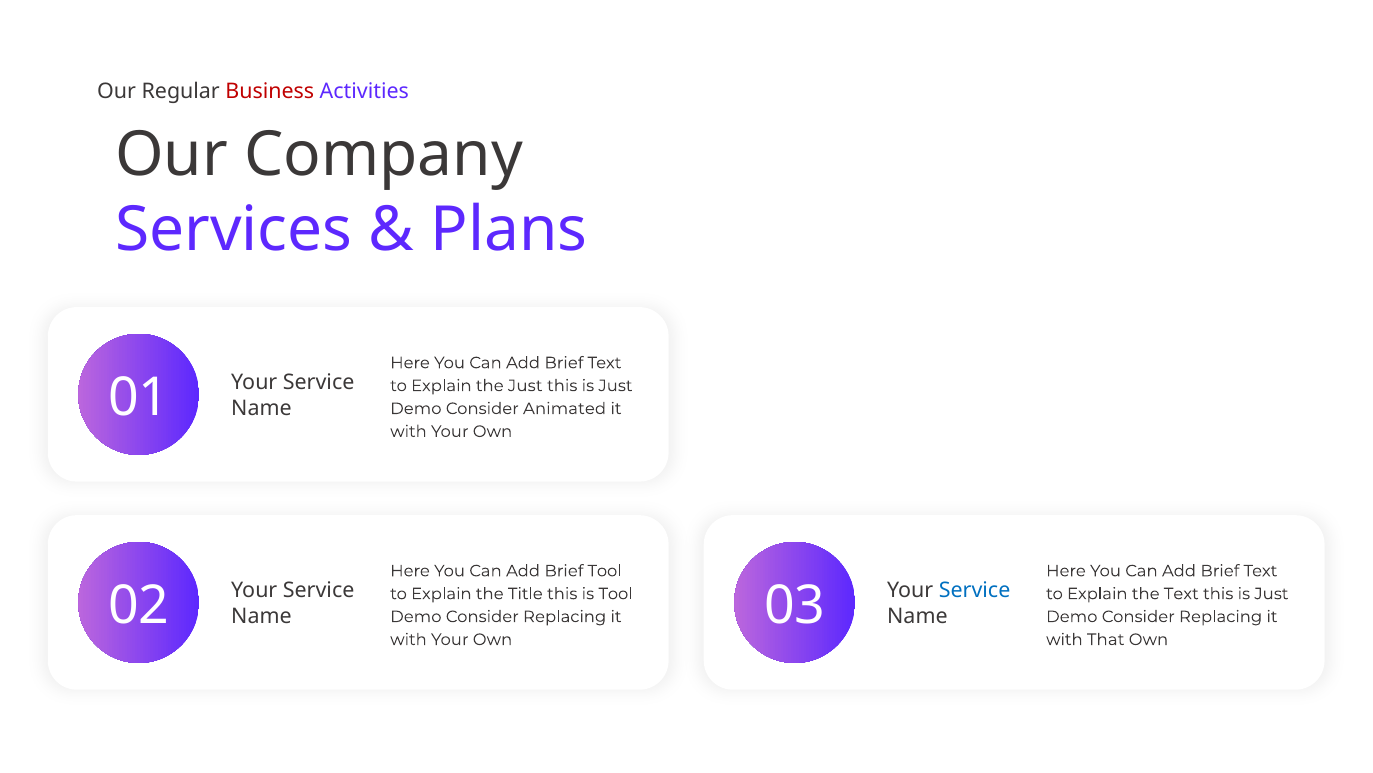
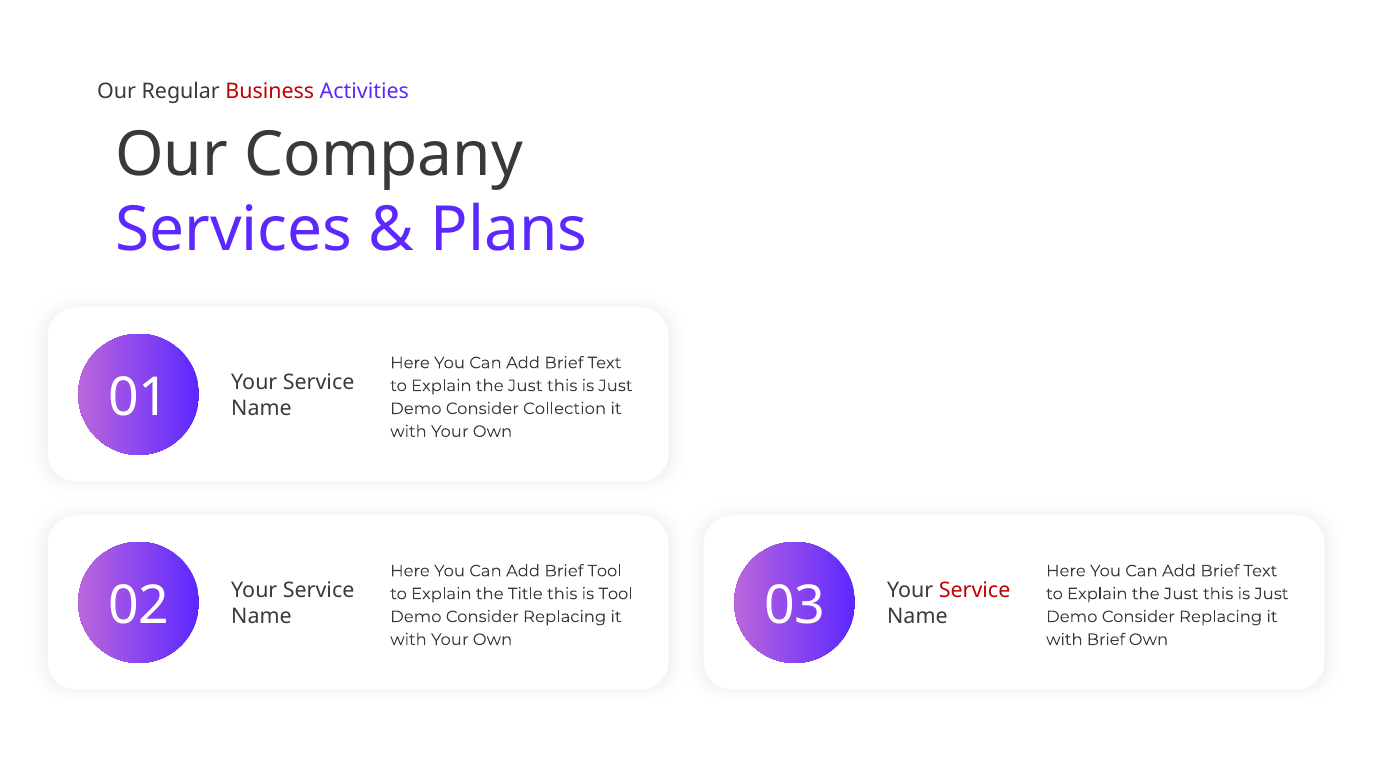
Animated: Animated -> Collection (565, 408)
Service colour: blue -> red (975, 590)
Text: Text -> Just (1181, 593)
with That: That -> Brief (1106, 639)
